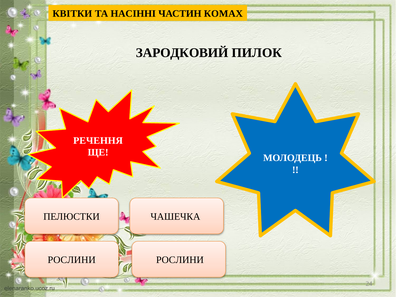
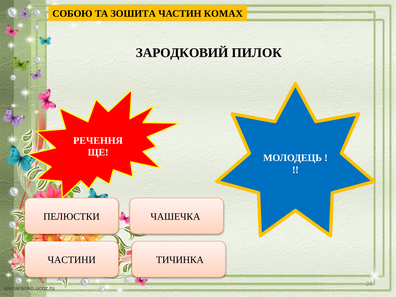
КВІТКИ: КВІТКИ -> СОБОЮ (72, 14)
НАСІННІ: НАСІННІ -> ЗОШИТА (133, 14)
РОСЛИНИ: РОСЛИНИ -> ЧАСТИНИ (72, 260)
РОСЛИНИ: РОСЛИНИ -> ТИЧИНКА (180, 260)
